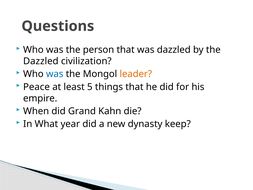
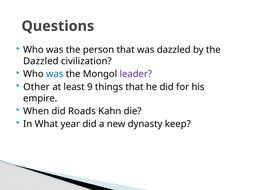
leader colour: orange -> purple (136, 74)
Peace: Peace -> Other (36, 87)
5: 5 -> 9 (90, 87)
Grand: Grand -> Roads (82, 111)
